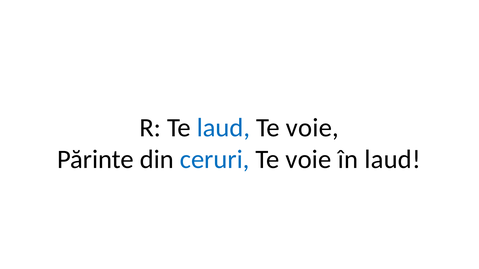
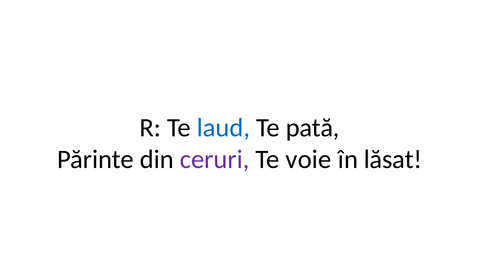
voie: voie -> pată (313, 128)
ceruri colour: blue -> purple (215, 160)
în laud: laud -> lăsat (393, 160)
